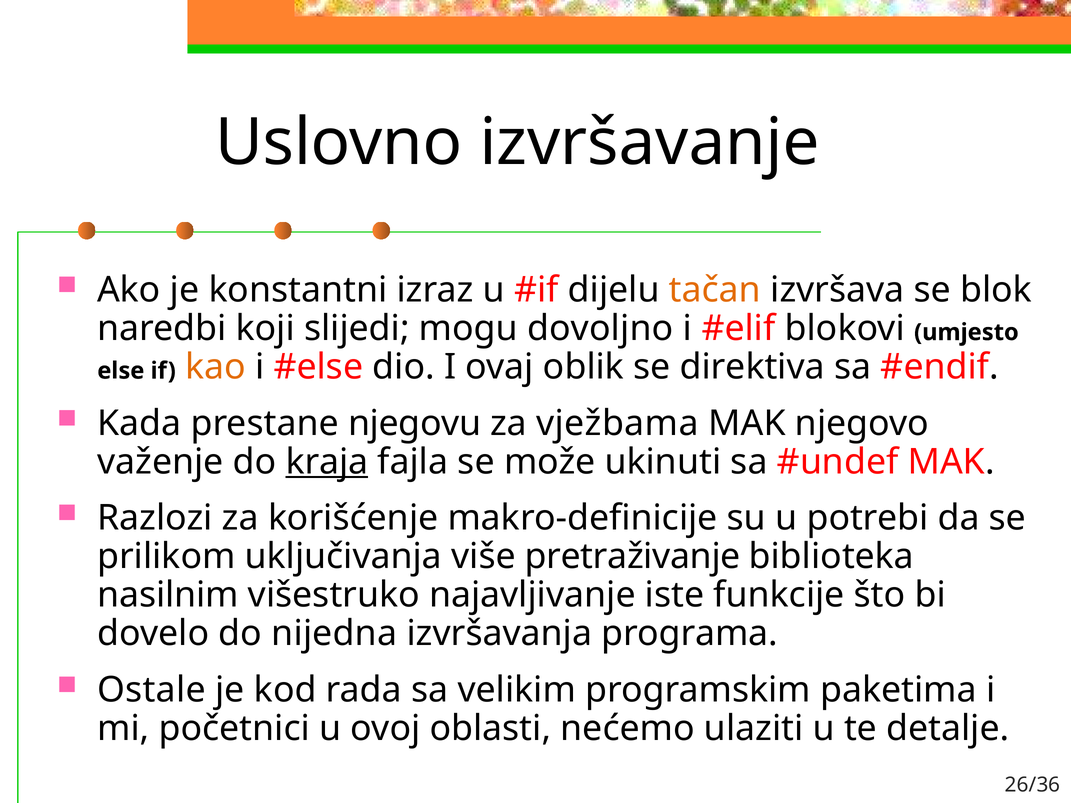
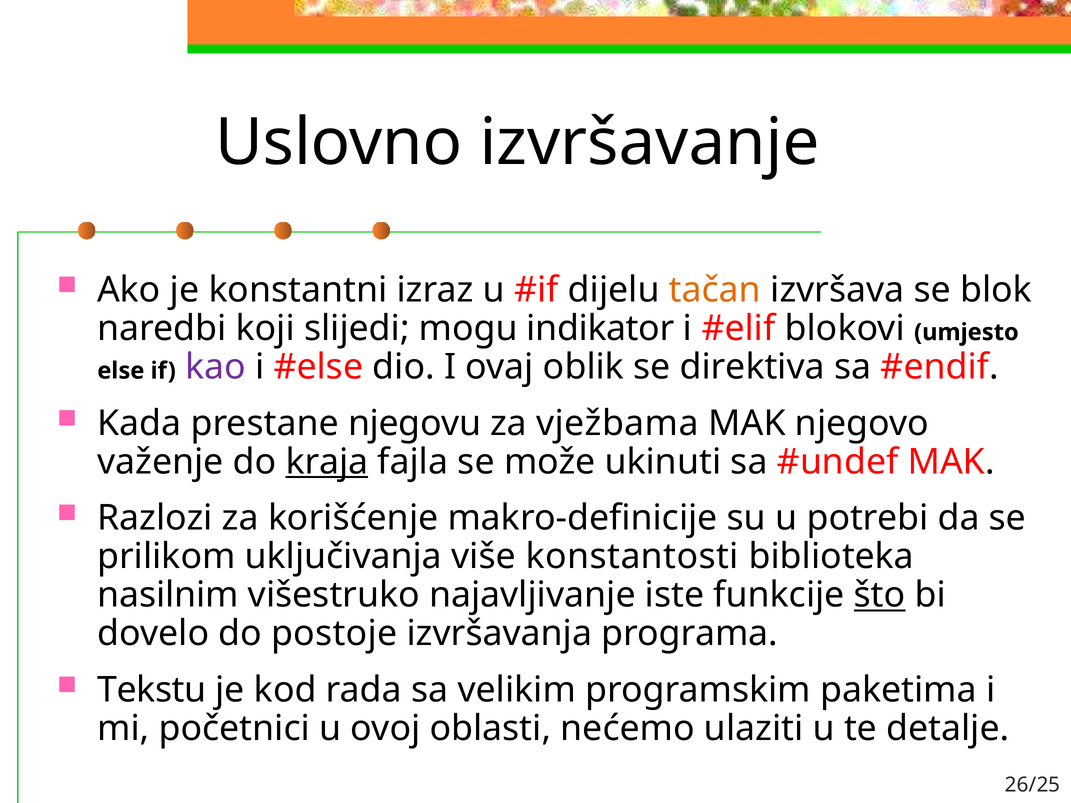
dovoljno: dovoljno -> indikator (600, 328)
kao colour: orange -> purple (216, 367)
pretraživanje: pretraživanje -> konstantosti (632, 557)
što underline: none -> present (880, 595)
nijedna: nijedna -> postoje (334, 634)
Ostale: Ostale -> Tekstu (152, 690)
26/36: 26/36 -> 26/25 (1033, 785)
